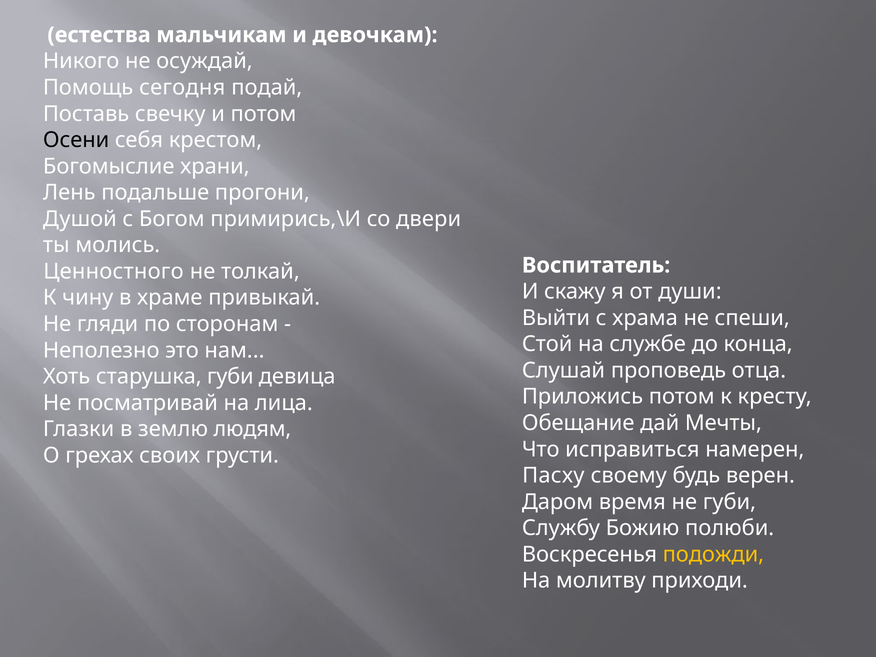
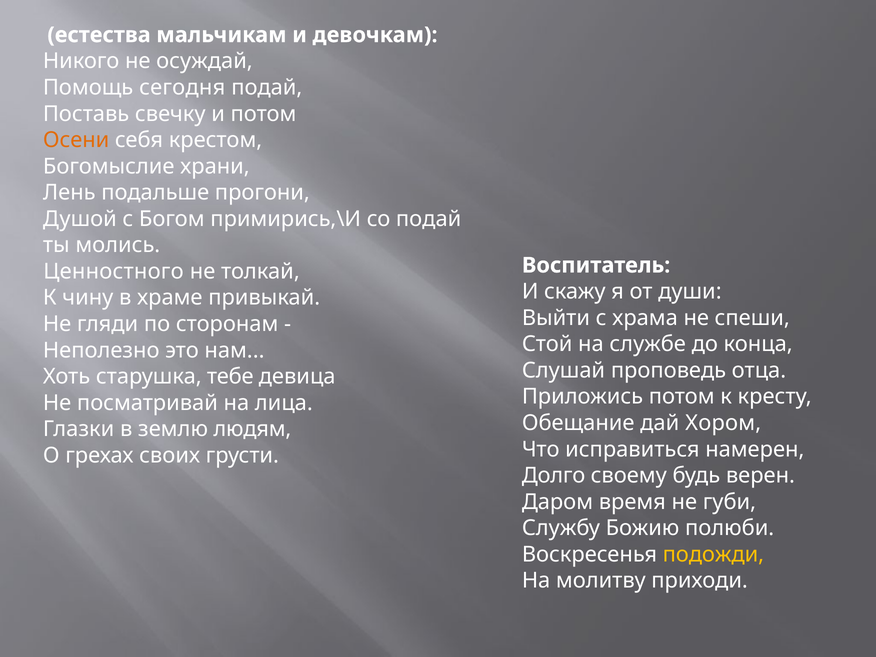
Осени colour: black -> orange (76, 140)
со двери: двери -> подай (429, 219)
старушка губи: губи -> тебе (230, 377)
Мечты: Мечты -> Хором (723, 423)
Пасху: Пасху -> Долго (554, 476)
